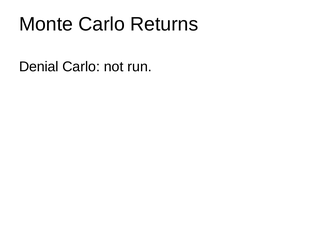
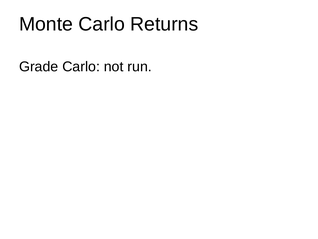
Denial: Denial -> Grade (39, 67)
